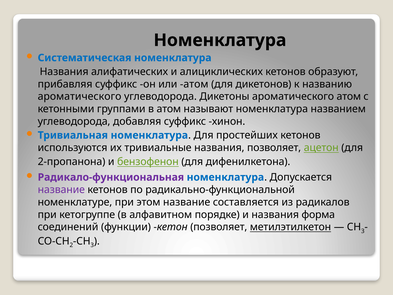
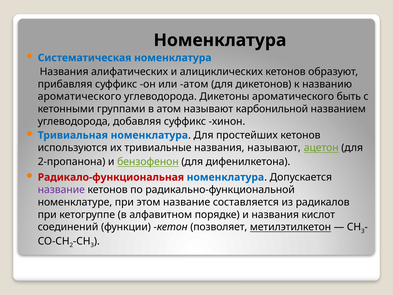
ароматического атом: атом -> быть (349, 96)
называют номенклатура: номенклатура -> карбонильной (272, 109)
названия позволяет: позволяет -> называют (274, 148)
Радикало-функциональная colour: purple -> red (111, 177)
форма: форма -> кислот (318, 214)
